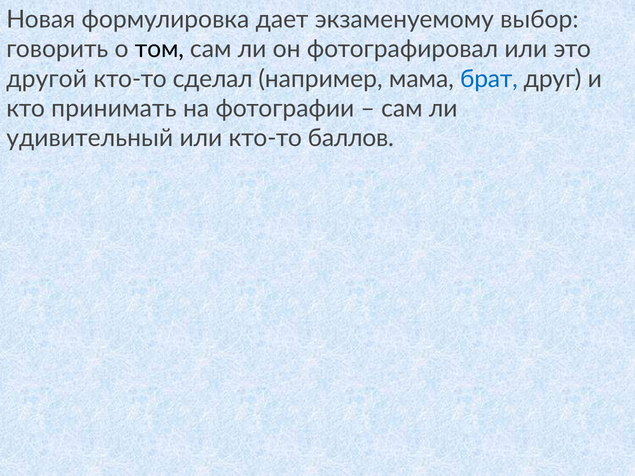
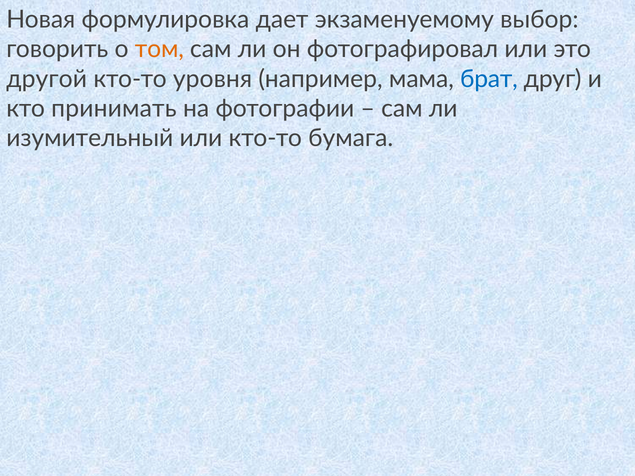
том colour: black -> orange (159, 49)
сделал: сделал -> уровня (213, 79)
удивительный: удивительный -> изумительный (90, 138)
баллов: баллов -> бумага (351, 138)
